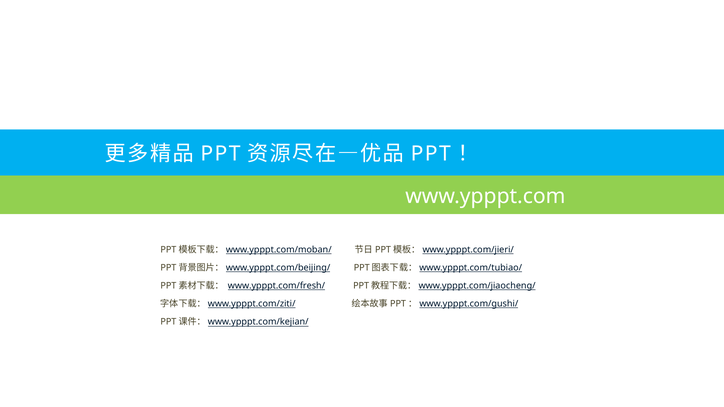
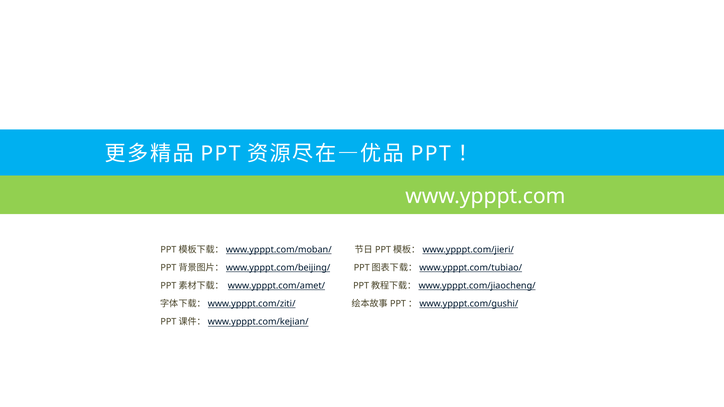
www.ypppt.com/fresh/: www.ypppt.com/fresh/ -> www.ypppt.com/amet/ (276, 286)
